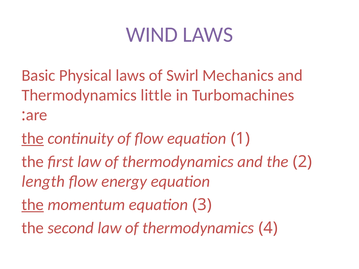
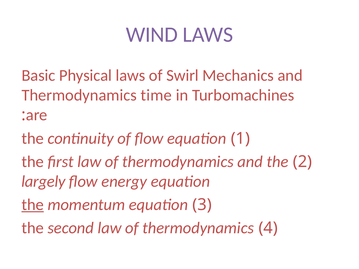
little: little -> time (156, 95)
the underline: present -> none (33, 138)
length: length -> largely (43, 182)
